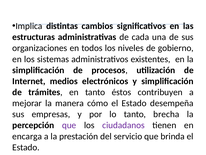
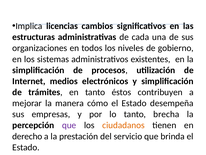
distintas: distintas -> licencias (62, 26)
ciudadanos colour: purple -> orange (124, 125)
encarga: encarga -> derecho (27, 136)
